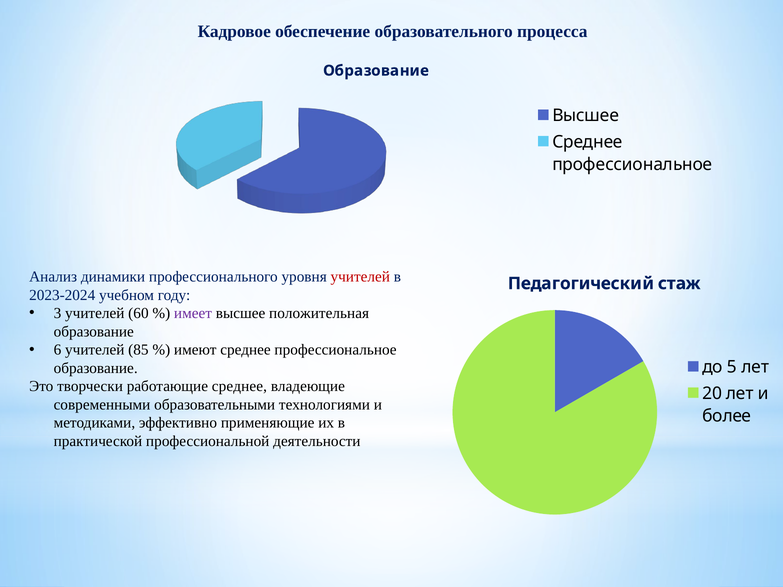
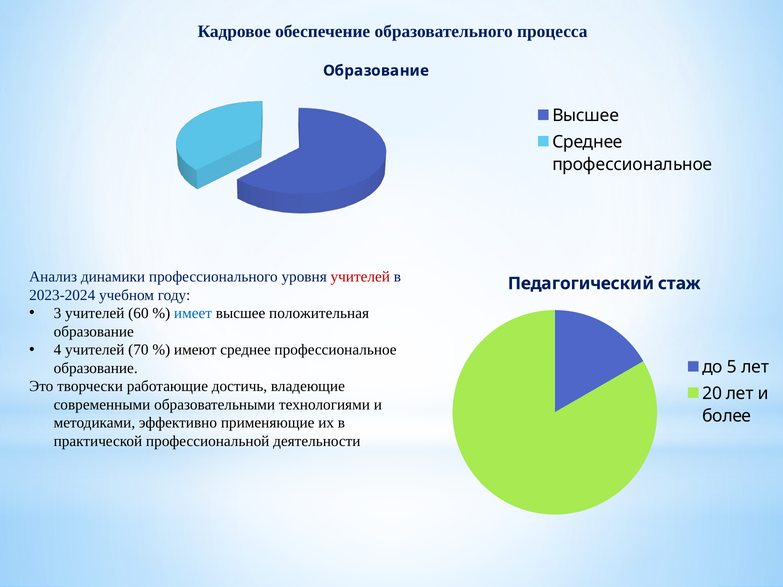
имеет colour: purple -> blue (193, 313)
6: 6 -> 4 (58, 350)
85: 85 -> 70 (138, 350)
работающие среднее: среднее -> достичь (240, 387)
